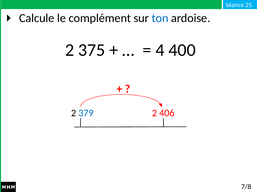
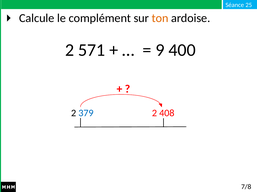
ton colour: blue -> orange (160, 18)
375: 375 -> 571 (92, 50)
4: 4 -> 9 (160, 50)
406: 406 -> 408 (167, 113)
